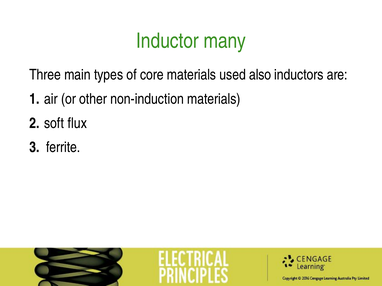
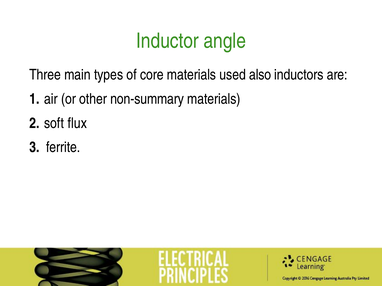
many: many -> angle (225, 41)
non-induction: non-induction -> non-summary (147, 99)
